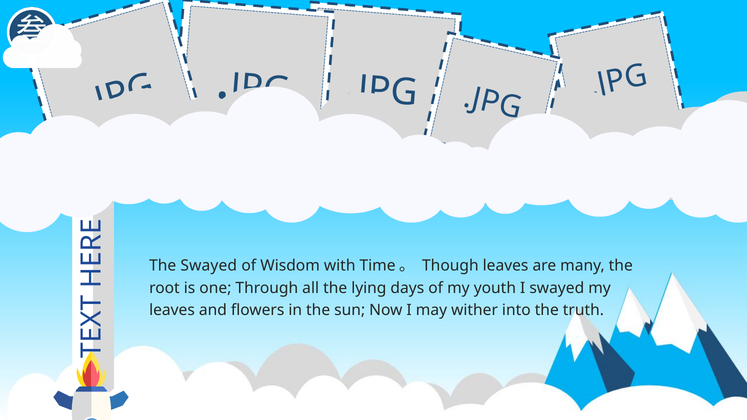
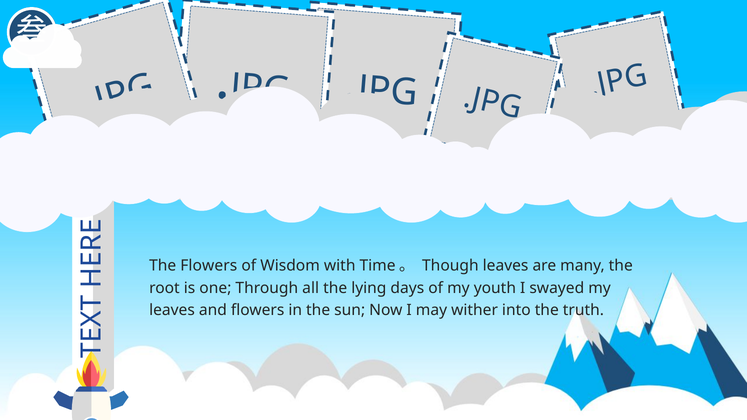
The Swayed: Swayed -> Flowers (209, 266)
